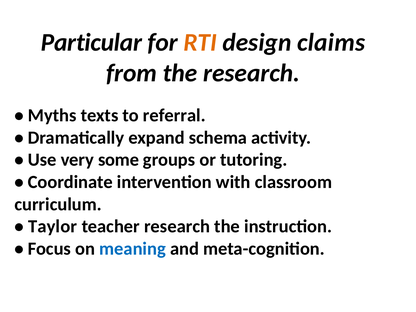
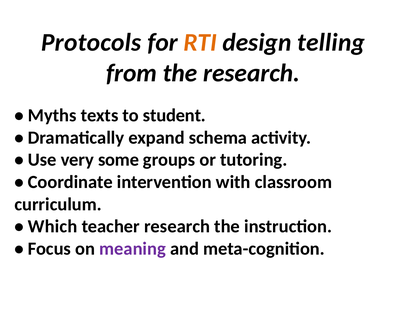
Particular: Particular -> Protocols (91, 42)
claims: claims -> telling (331, 42)
referral: referral -> student (174, 115)
Taylor: Taylor -> Which (53, 226)
meaning colour: blue -> purple (133, 249)
